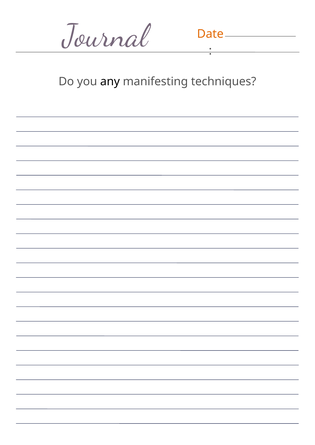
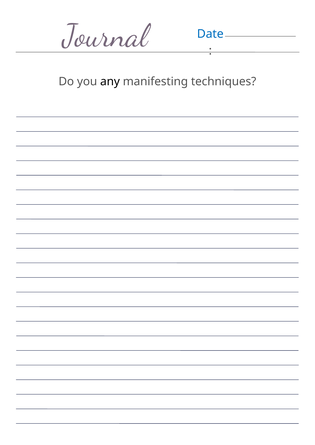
Date colour: orange -> blue (210, 34)
